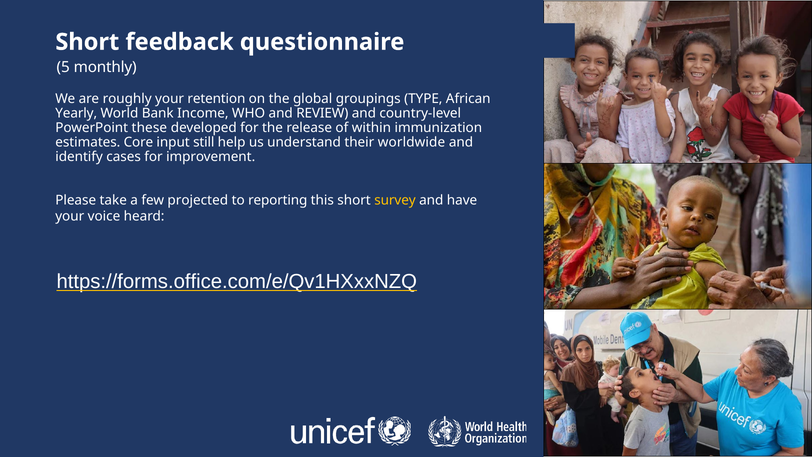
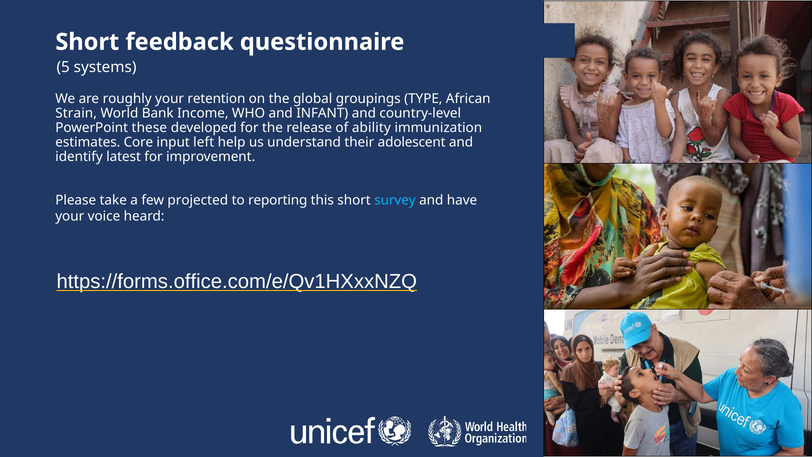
monthly: monthly -> systems (105, 67)
Yearly: Yearly -> Strain (76, 113)
REVIEW: REVIEW -> INFANT (322, 113)
within: within -> ability (371, 128)
still: still -> left (204, 142)
worldwide: worldwide -> adolescent (412, 142)
cases: cases -> latest (124, 157)
survey colour: yellow -> light blue (395, 200)
